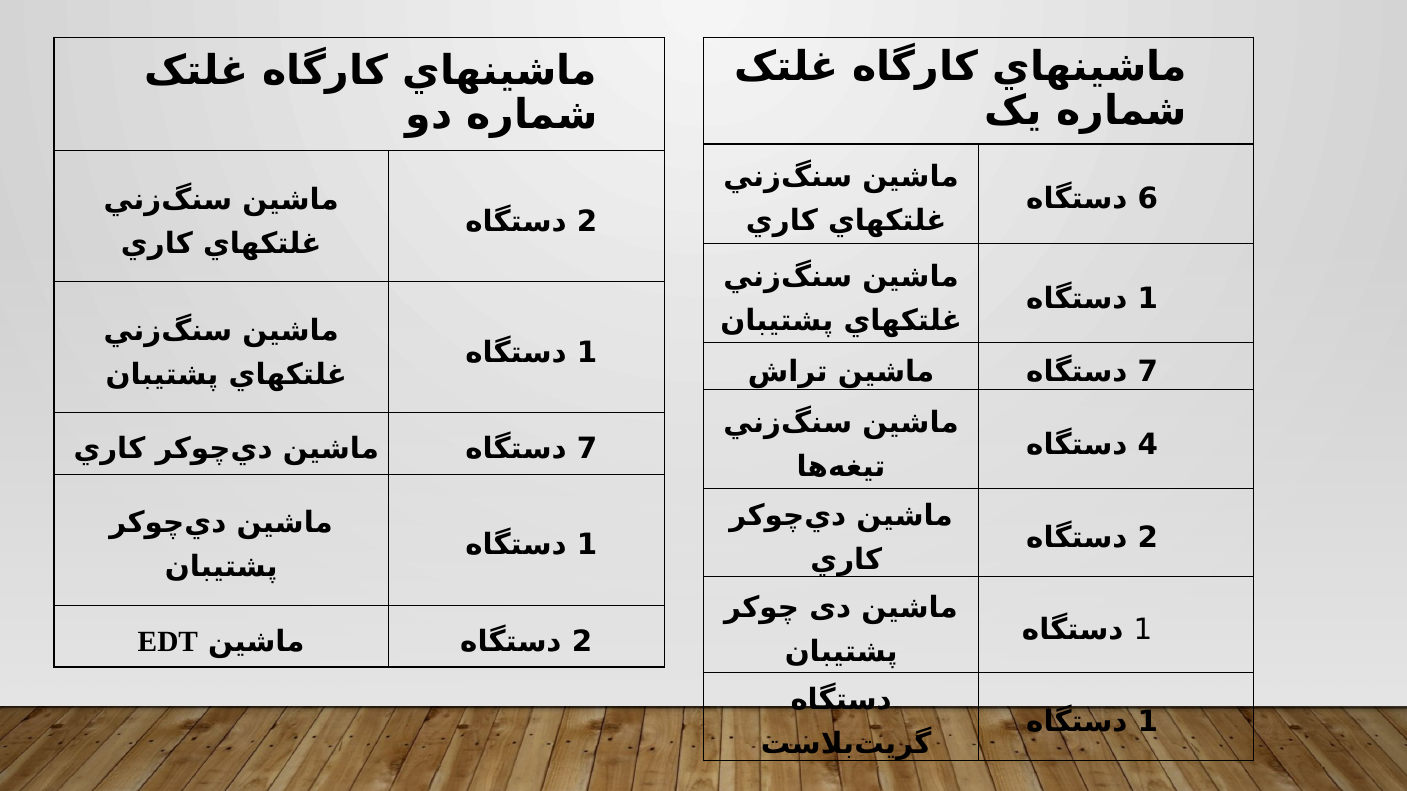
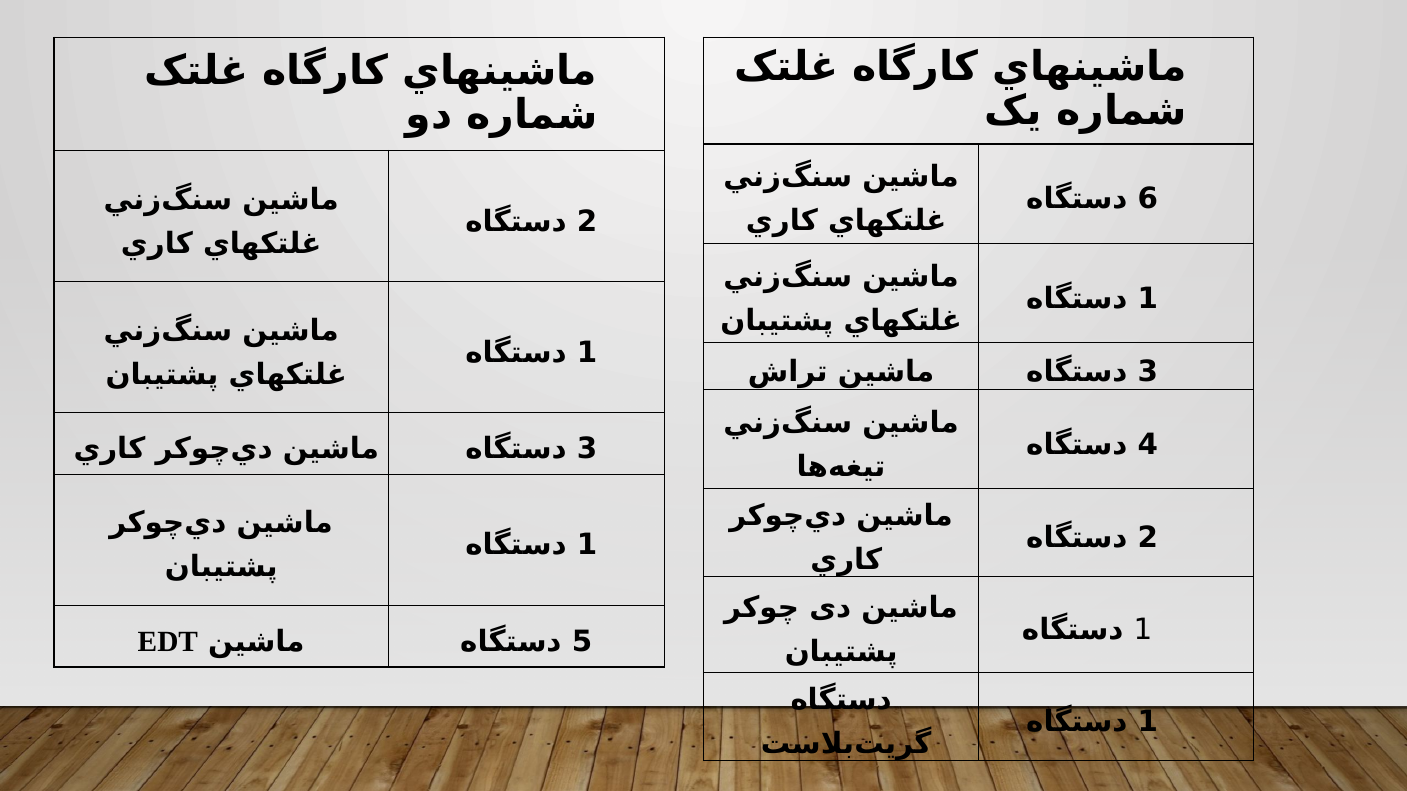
7: 7 -> 3 (1148, 372)
7: 7 -> 3 (587, 449)
EDT 2: 2 -> 5 (582, 642)
